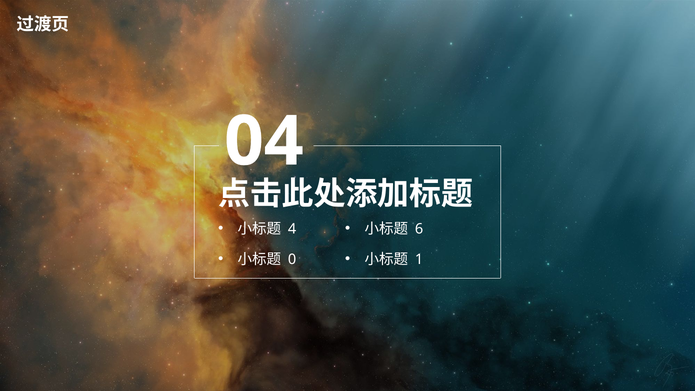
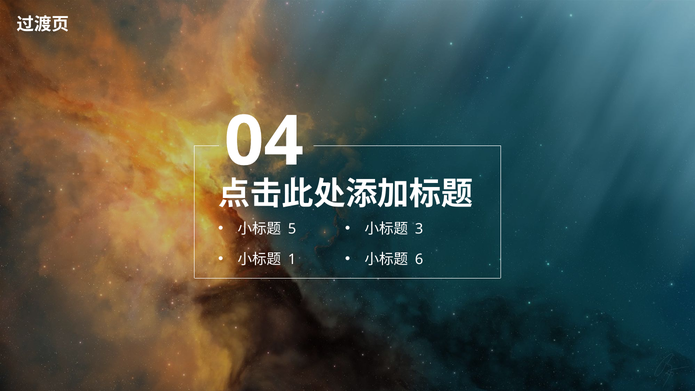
4: 4 -> 5 (292, 229)
6: 6 -> 3 (419, 229)
0: 0 -> 1 (292, 259)
1: 1 -> 6 (419, 259)
